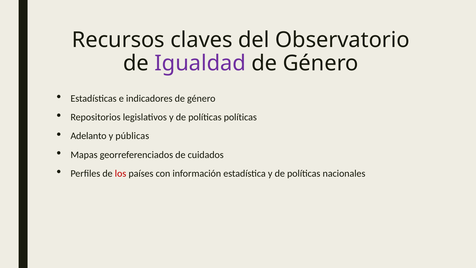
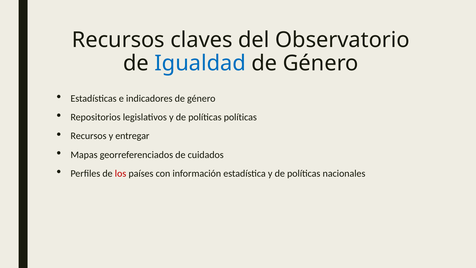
Igualdad colour: purple -> blue (200, 63)
Adelanto: Adelanto -> Recursos (89, 136)
públicas: públicas -> entregar (132, 136)
